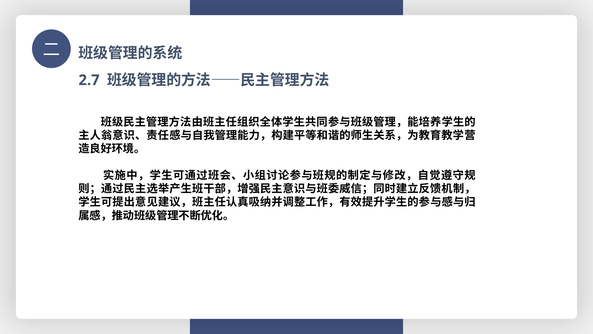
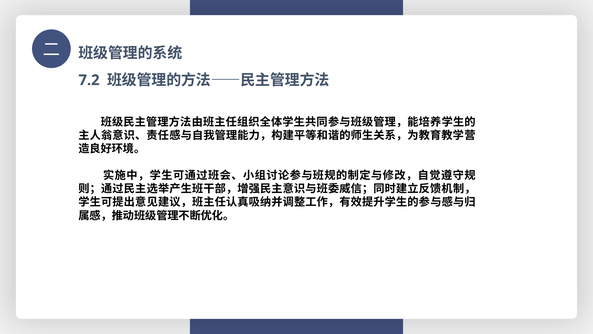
2.7: 2.7 -> 7.2 (89, 80)
